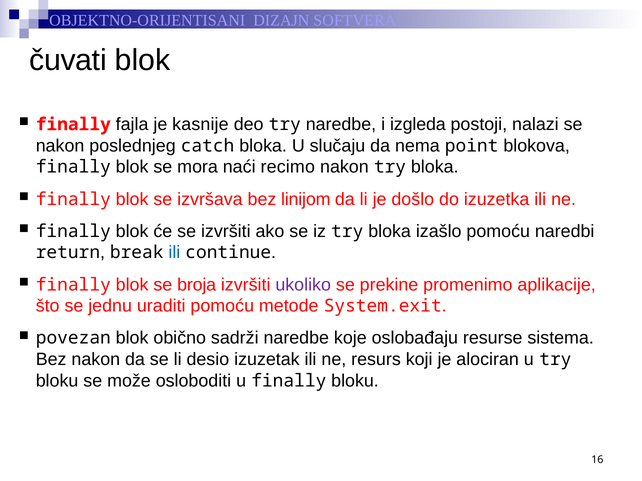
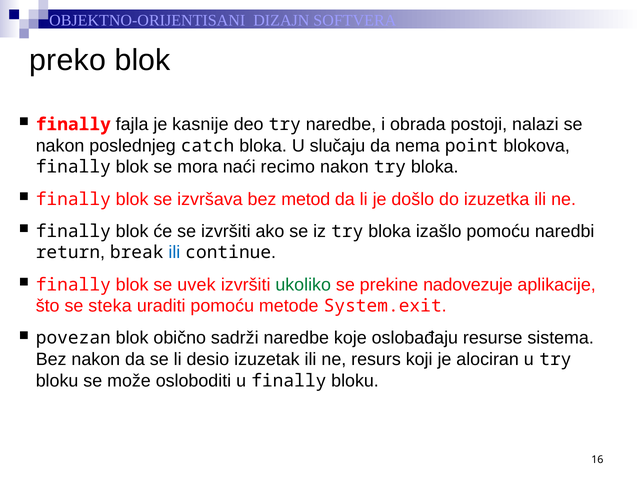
čuvati: čuvati -> preko (68, 60)
izgleda: izgleda -> obrada (418, 124)
linijom: linijom -> metod (306, 199)
broja: broja -> uvek (196, 285)
ukoliko colour: purple -> green (303, 285)
promenimo: promenimo -> nadovezuje (468, 285)
jednu: jednu -> steka (110, 306)
